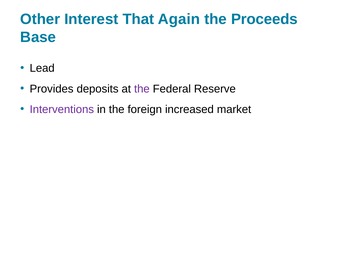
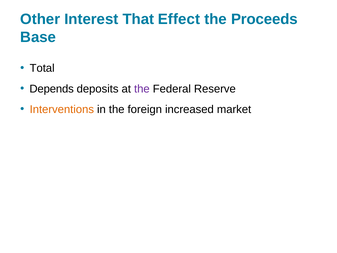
Again: Again -> Effect (179, 19)
Lead: Lead -> Total (42, 68)
Provides: Provides -> Depends (52, 89)
Interventions colour: purple -> orange (62, 109)
